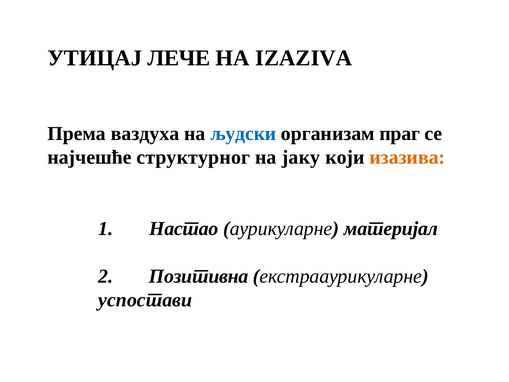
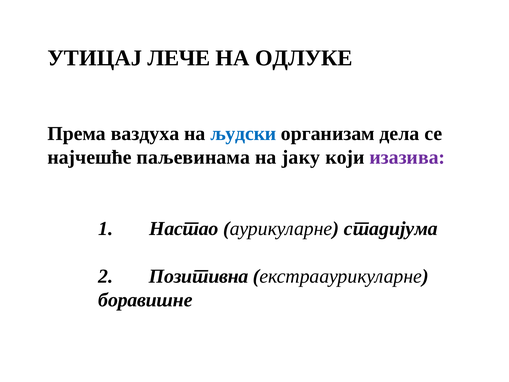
IZAZIVA: IZAZIVA -> ОДЛУКЕ (304, 58)
праг: праг -> дела (400, 134)
структурног: структурног -> паљевинама (193, 157)
изазива colour: orange -> purple (407, 157)
материјал: материјал -> стадијума (391, 229)
успостави: успостави -> боравишне (145, 300)
